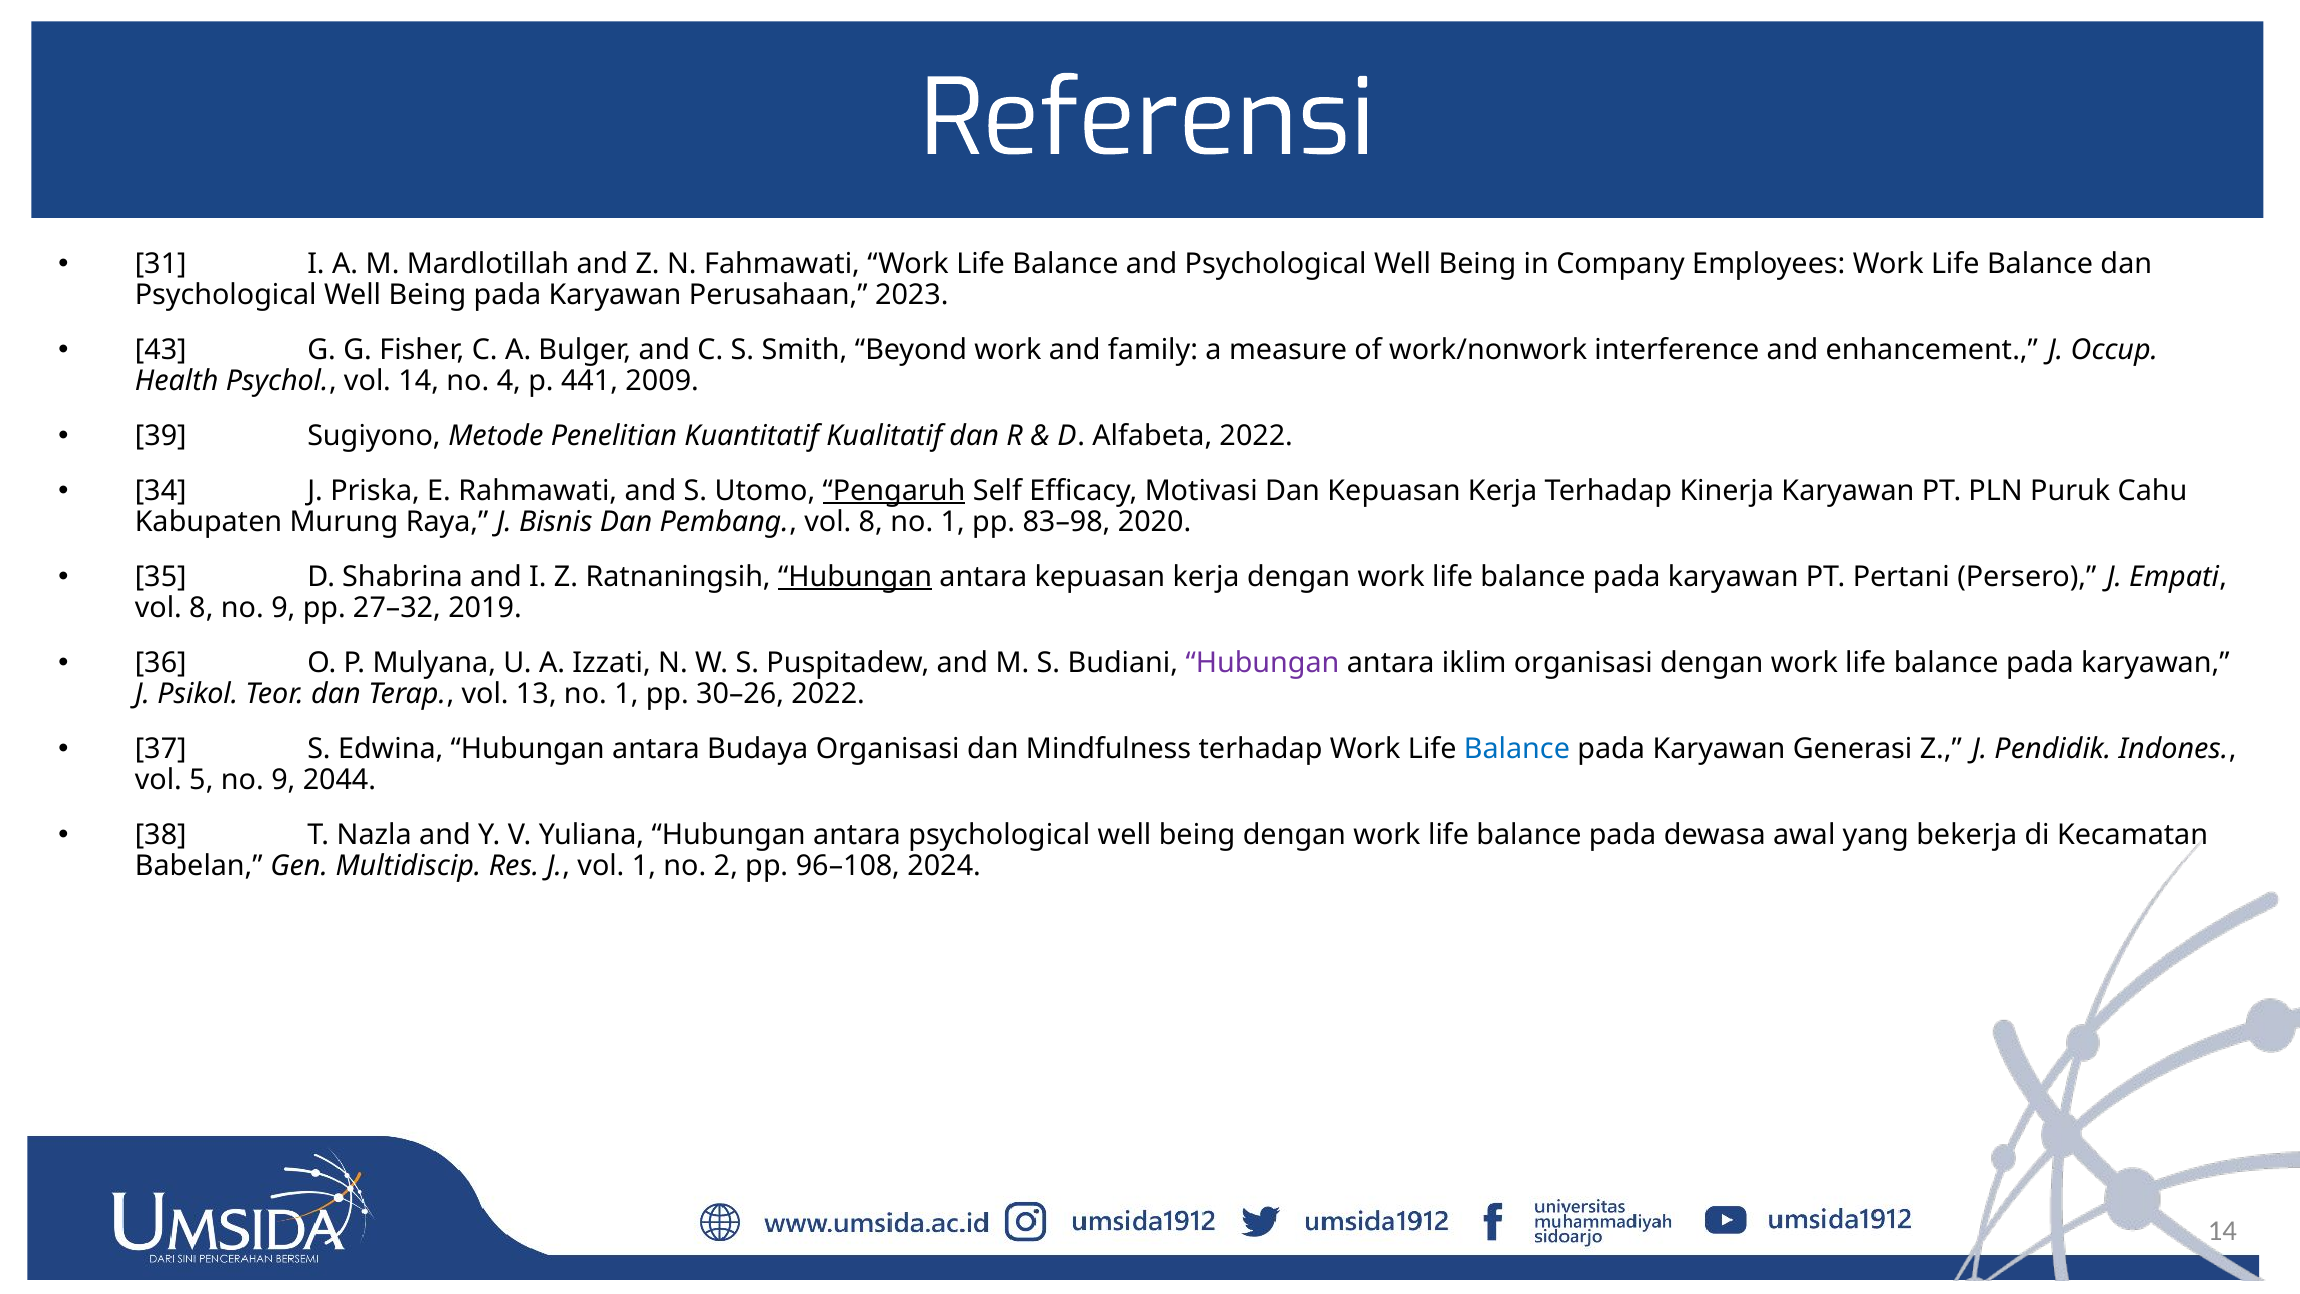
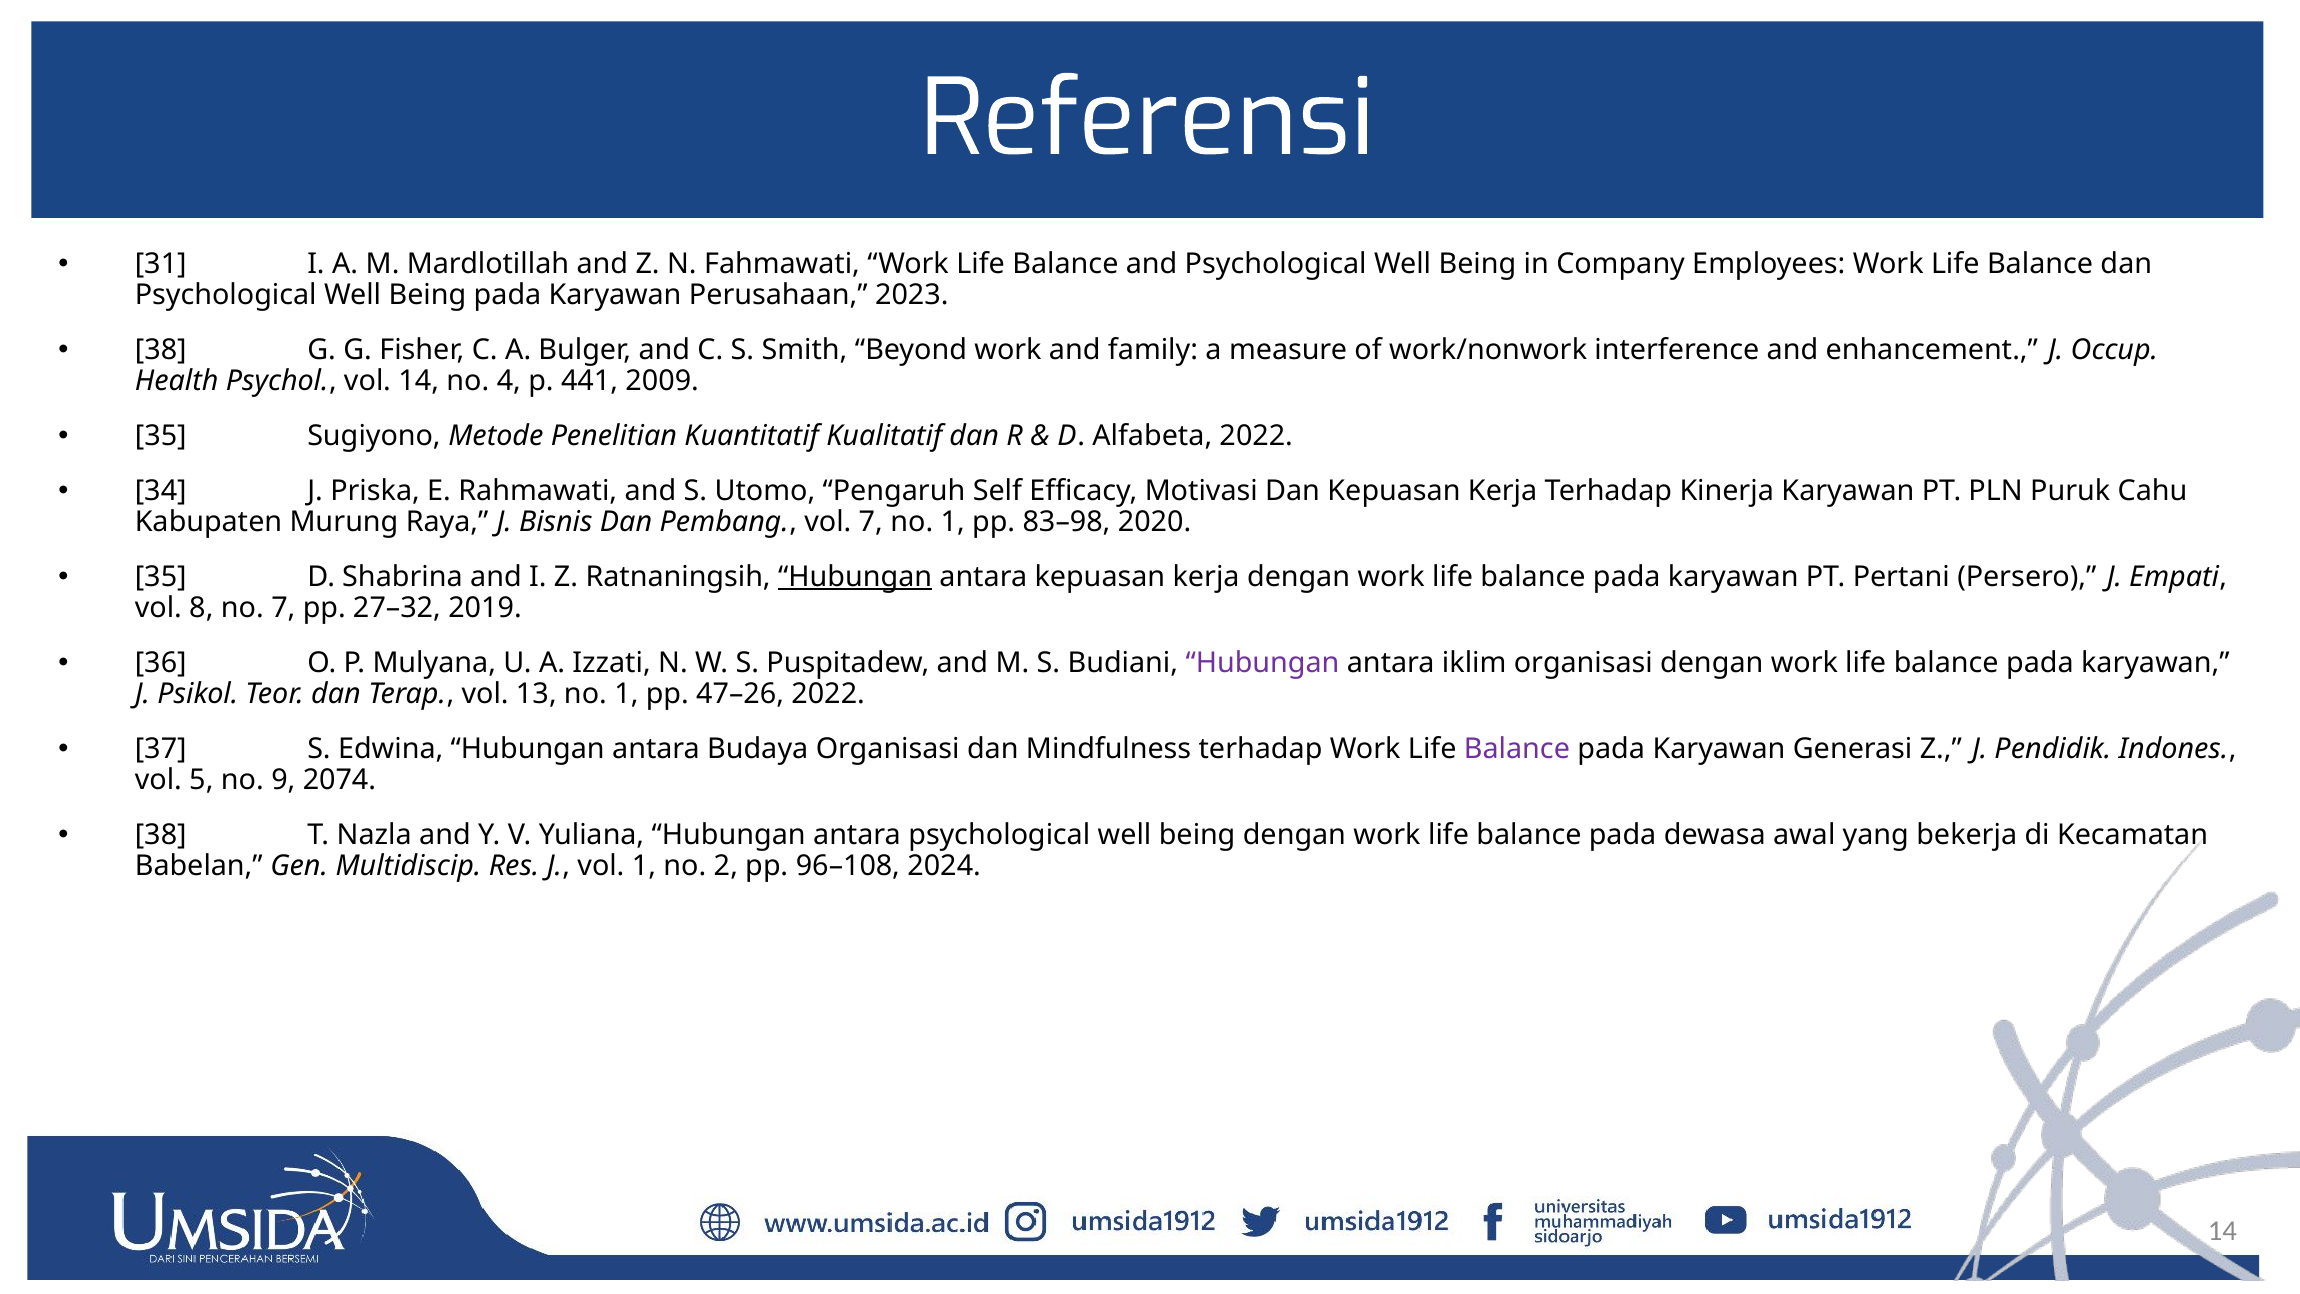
43: 43 -> 38 (161, 350)
39: 39 -> 35 (161, 436)
Pengaruh underline: present -> none (894, 491)
Pembang vol 8: 8 -> 7 (871, 522)
8 no 9: 9 -> 7 (283, 608)
30–26: 30–26 -> 47–26 (740, 694)
Balance colour: blue -> purple (1517, 749)
2044: 2044 -> 2074 (339, 780)
